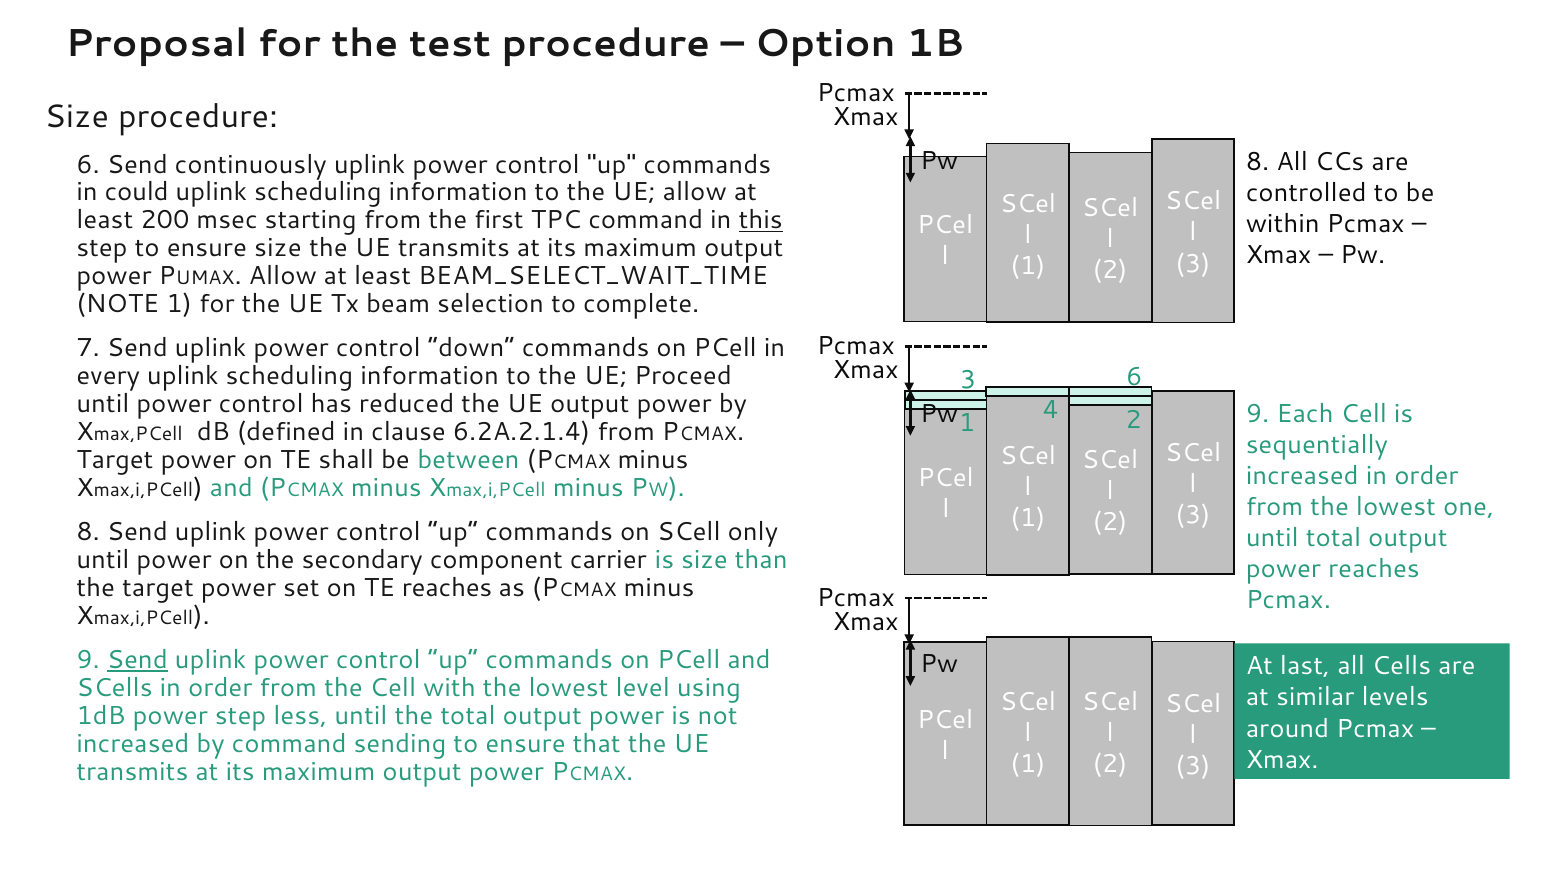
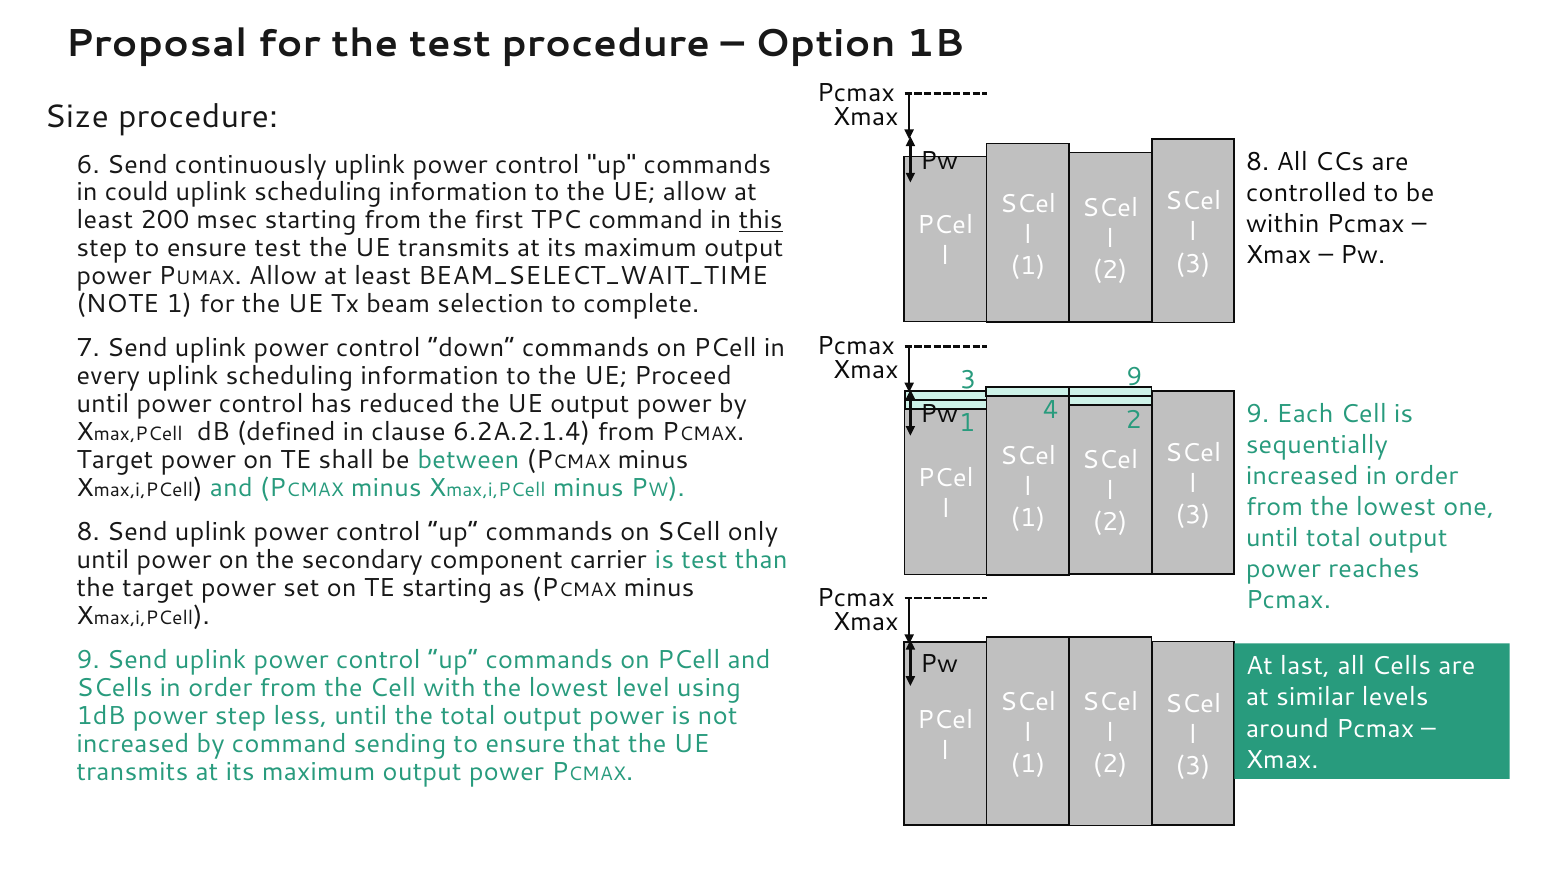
ensure size: size -> test (278, 248)
3 6: 6 -> 9 (1134, 377)
is size: size -> test (704, 560)
TE reaches: reaches -> starting (447, 588)
Send underline: present -> none (137, 660)
